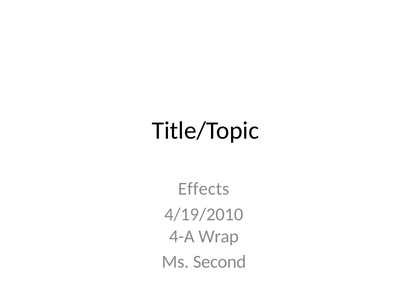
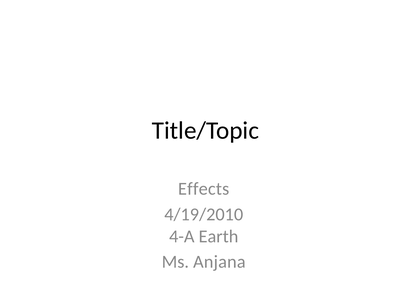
Wrap: Wrap -> Earth (218, 237)
Second: Second -> Anjana (219, 262)
